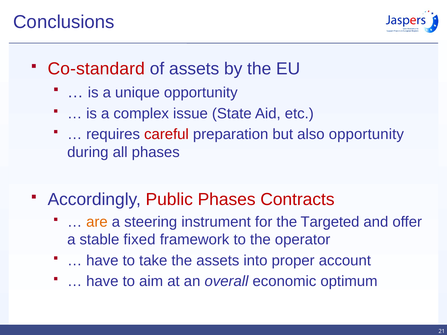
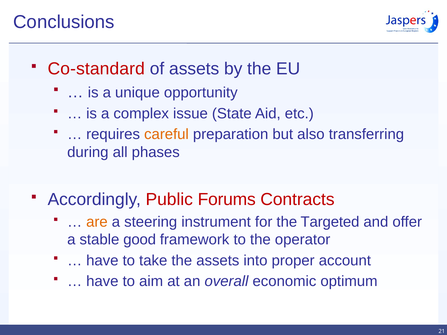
careful colour: red -> orange (166, 134)
also opportunity: opportunity -> transferring (366, 134)
Public Phases: Phases -> Forums (227, 200)
fixed: fixed -> good (140, 240)
